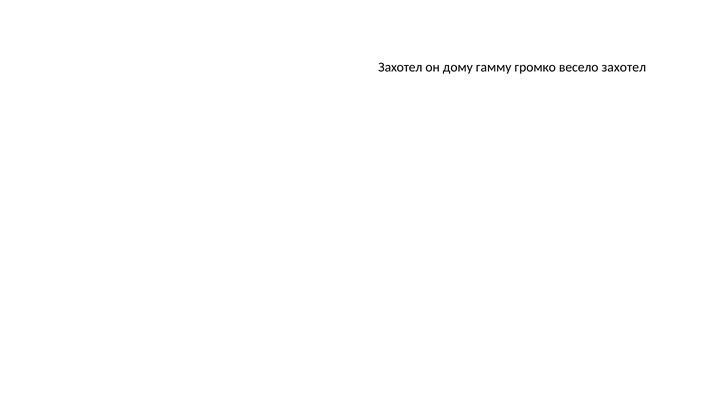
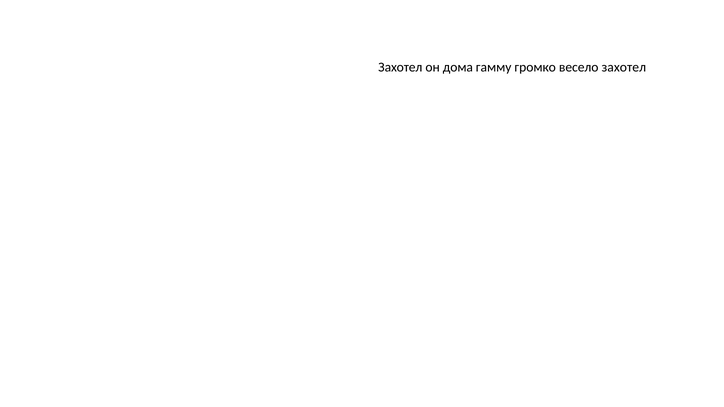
дому: дому -> дома (458, 67)
